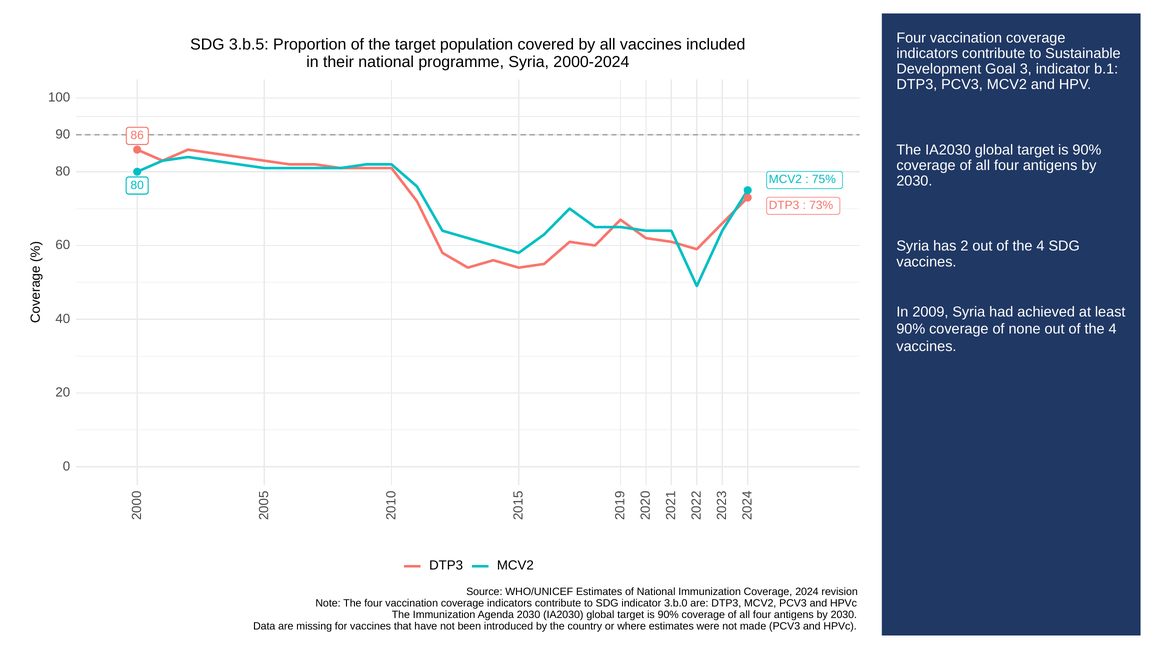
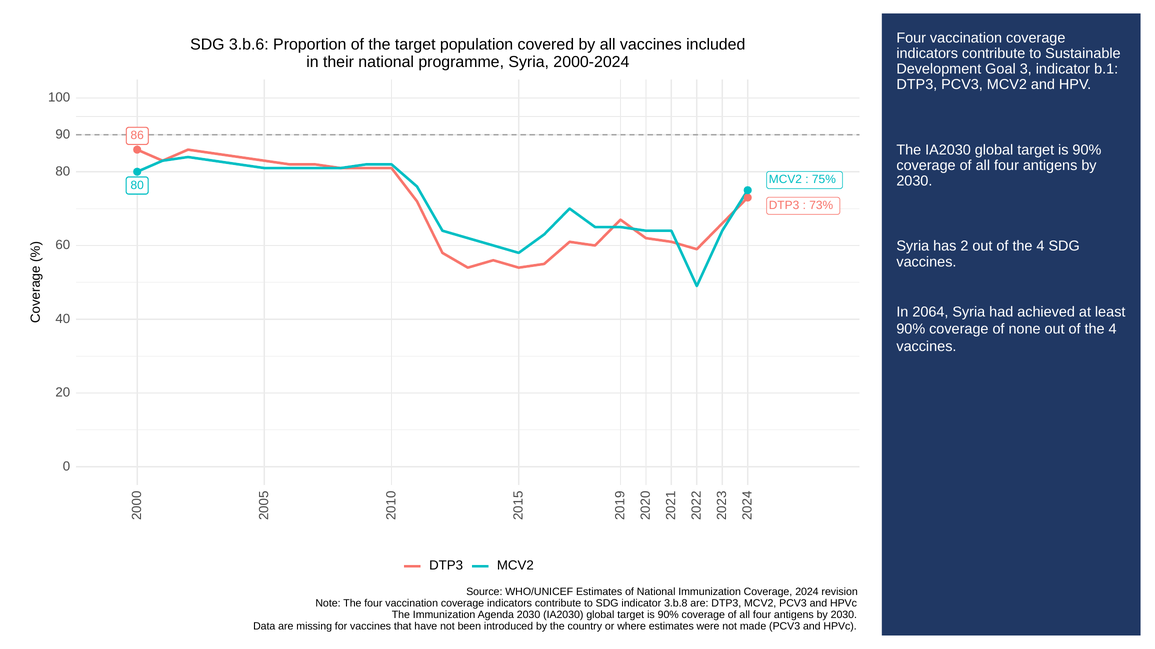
3.b.5: 3.b.5 -> 3.b.6 (249, 45)
2009: 2009 -> 2064 (930, 312)
3.b.0: 3.b.0 -> 3.b.8 (676, 604)
